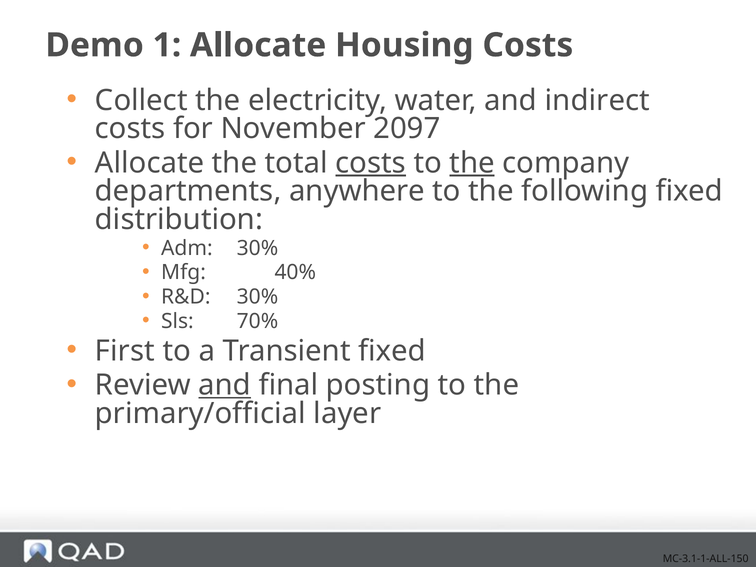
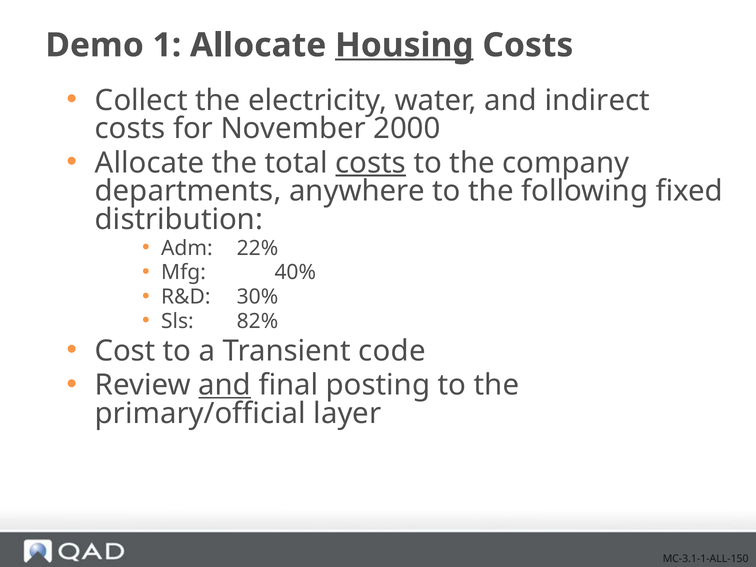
Housing underline: none -> present (404, 45)
2097: 2097 -> 2000 (407, 129)
the underline: present -> none (472, 163)
Adm 30%: 30% -> 22% (257, 248)
70%: 70% -> 82% (257, 321)
First: First -> Cost (125, 351)
Transient fixed: fixed -> code (392, 351)
